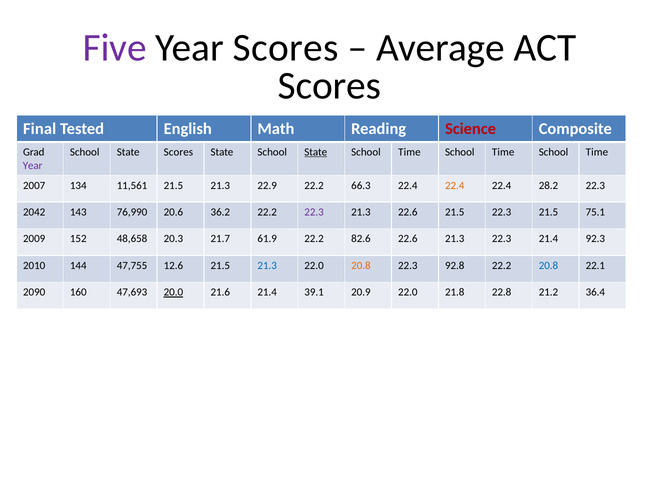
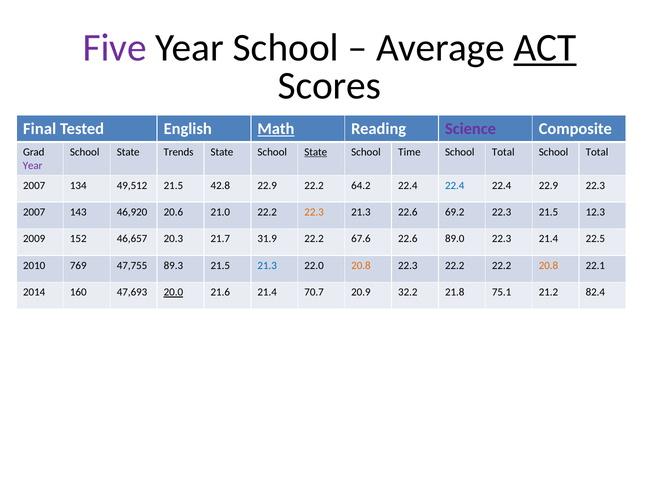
Scores: Scores -> School (286, 48)
ACT underline: none -> present (545, 48)
Math underline: none -> present (276, 129)
Science colour: red -> purple (470, 129)
State Scores: Scores -> Trends (179, 152)
Time: Time -> Total (503, 152)
Time: Time -> Total (597, 152)
11,561: 11,561 -> 49,512 (132, 186)
21.3: 21.3 -> 42.8 (220, 186)
66.3: 66.3 -> 64.2 (361, 186)
22.4 colour: orange -> blue (455, 186)
22.4 28.2: 28.2 -> 22.9 (548, 186)
2042: 2042 -> 2007 (34, 212)
76,990: 76,990 -> 46,920 (132, 212)
36.2: 36.2 -> 21.0 (220, 212)
22.3 colour: purple -> orange (314, 212)
22.6 21.5: 21.5 -> 69.2 (455, 212)
75.1: 75.1 -> 12.3 (595, 212)
48,658: 48,658 -> 46,657 (132, 239)
61.9: 61.9 -> 31.9 (267, 239)
82.6: 82.6 -> 67.6 (361, 239)
22.6 21.3: 21.3 -> 89.0 (455, 239)
92.3: 92.3 -> 22.5 (595, 239)
144: 144 -> 769 (78, 266)
12.6: 12.6 -> 89.3 (173, 266)
22.3 92.8: 92.8 -> 22.2 (455, 266)
20.8 colour: blue -> orange (548, 266)
2090: 2090 -> 2014 (34, 292)
39.1: 39.1 -> 70.7 (314, 292)
20.9 22.0: 22.0 -> 32.2 (408, 292)
22.8: 22.8 -> 75.1 (502, 292)
36.4: 36.4 -> 82.4 (595, 292)
